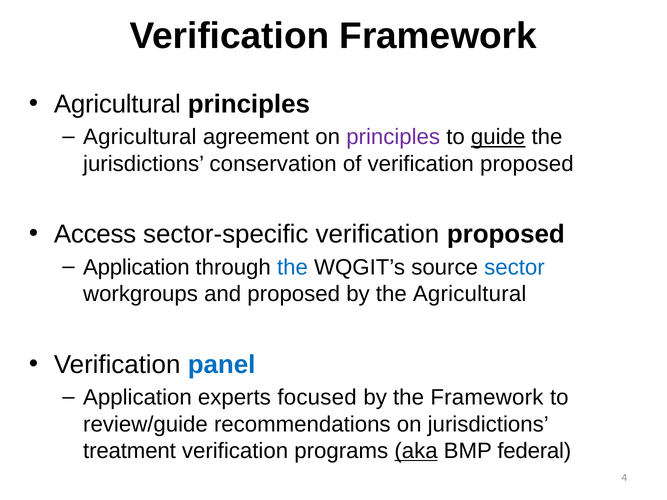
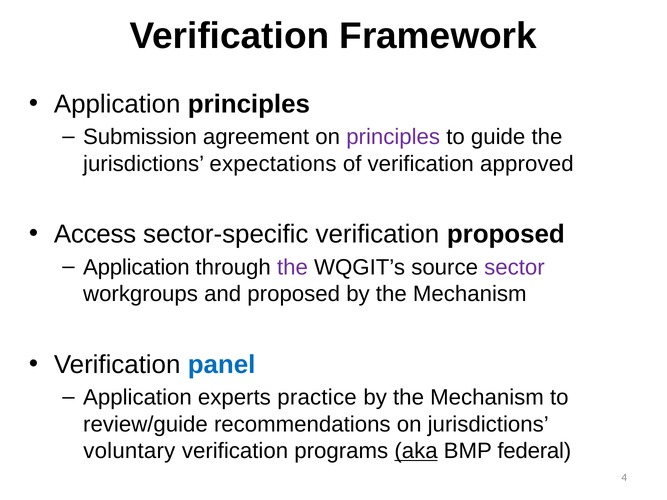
Agricultural: Agricultural -> Application (117, 104)
Agricultural: Agricultural -> Submission (140, 137)
guide underline: present -> none (498, 137)
conservation: conservation -> expectations (273, 164)
of verification proposed: proposed -> approved (527, 164)
the colour: blue -> purple (292, 267)
sector colour: blue -> purple (514, 267)
Agricultural: Agricultural -> Mechanism (470, 294)
focused: focused -> practice (317, 398)
Framework: Framework -> Mechanism (487, 398)
treatment: treatment -> voluntary (129, 451)
